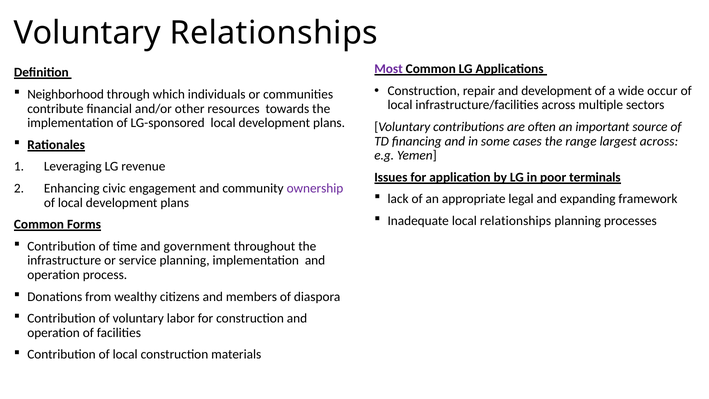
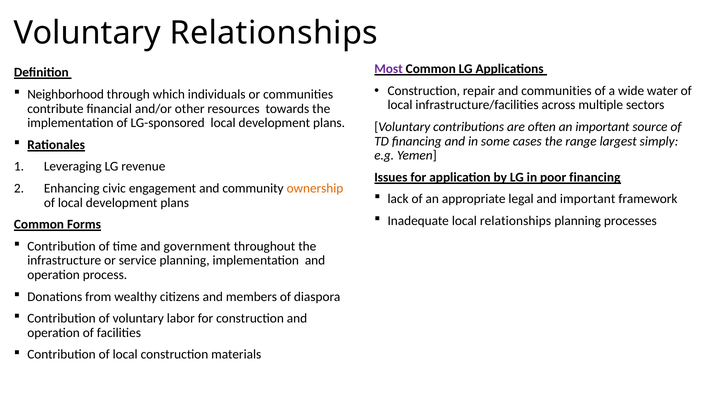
and development: development -> communities (556, 91)
occur: occur -> water (662, 91)
largest across: across -> simply (659, 141)
poor terminals: terminals -> financing (595, 177)
ownership colour: purple -> orange (315, 188)
and expanding: expanding -> important (588, 199)
